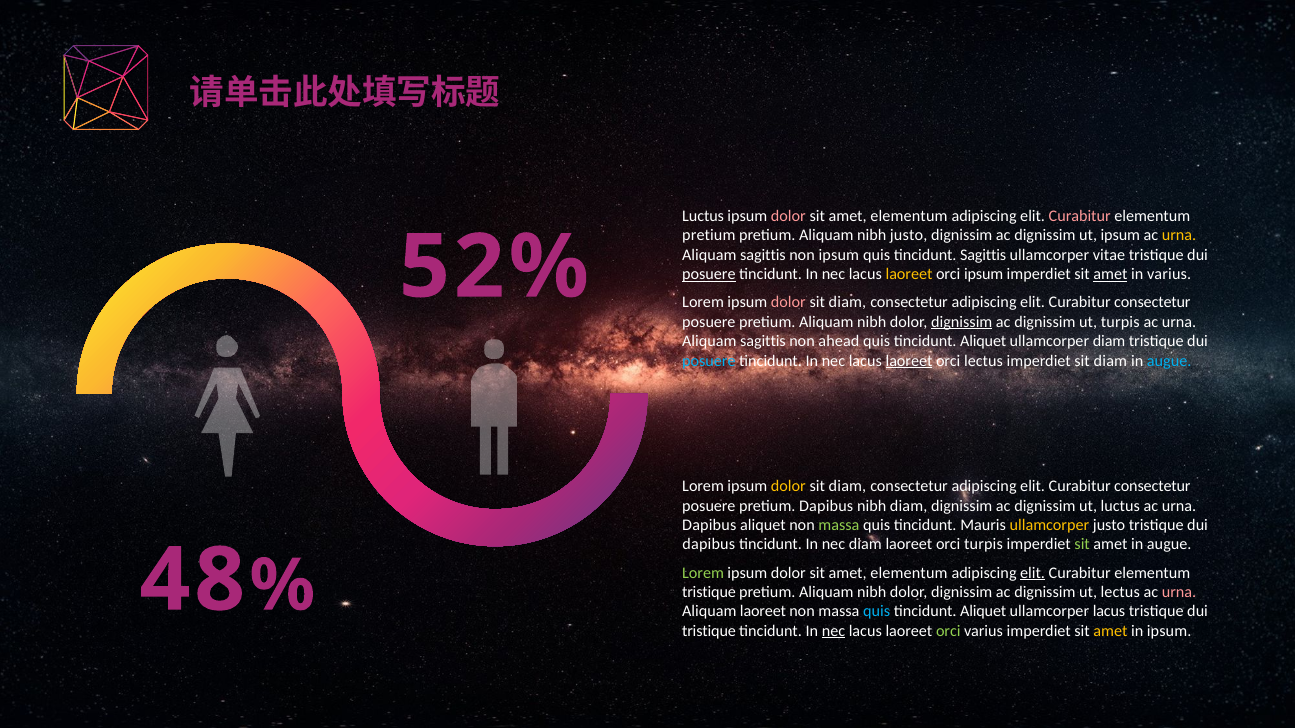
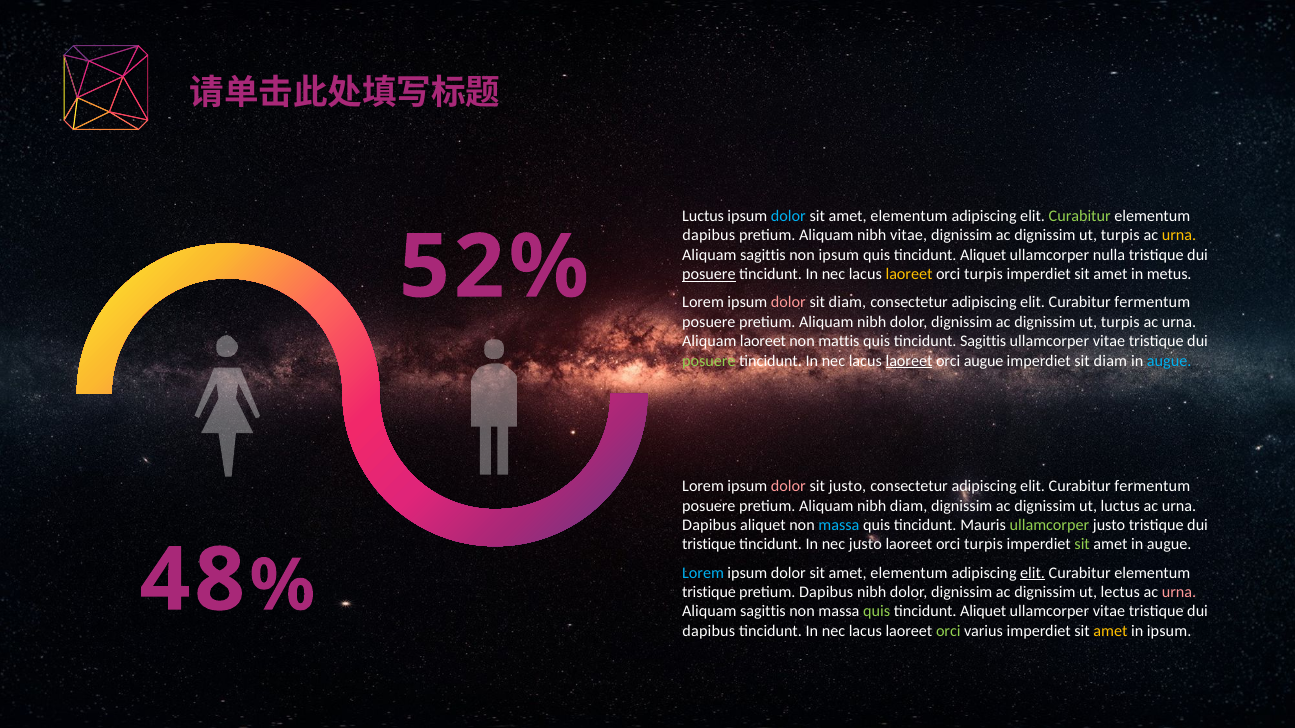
dolor colour: pink -> light blue (788, 216)
Curabitur colour: pink -> light green (1080, 216)
pretium: pretium -> dapibus (709, 236)
nibh justo: justo -> vitae (909, 236)
ipsum: ipsum -> turpis (1120, 236)
Sagittis: Sagittis -> Aliquet (983, 255)
vitae: vitae -> nulla (1109, 255)
ipsum: ipsum -> turpis (983, 274)
amet underline: present -> none (1111, 274)
in varius: varius -> metus (1169, 274)
consectetur: consectetur -> fermentum (1152, 303)
dignissim underline: present -> none (962, 322)
sagittis: sagittis -> laoreet (763, 342)
ahead: ahead -> mattis (839, 342)
Aliquet: Aliquet -> Sagittis (983, 342)
diam: diam -> vitae (1109, 342)
posuere colour: light blue -> light green (709, 361)
orci lectus: lectus -> augue (984, 361)
dolor colour: yellow -> pink (788, 487)
diam: diam -> justo (848, 487)
consectetur: consectetur -> fermentum (1152, 487)
Dapibus: Dapibus -> Aliquam (826, 506)
massa colour: light green -> light blue (839, 525)
ullamcorper colour: yellow -> light green (1049, 525)
dapibus: dapibus -> tristique (709, 545)
nec diam: diam -> justo (865, 545)
Lorem colour: light green -> light blue (703, 573)
Aliquam: Aliquam -> Dapibus (826, 592)
laoreet: laoreet -> sagittis (763, 612)
quis colour: light blue -> light green (877, 612)
lacus: lacus -> vitae (1109, 612)
tristique: tristique -> dapibus (709, 631)
nec underline: present -> none (833, 631)
